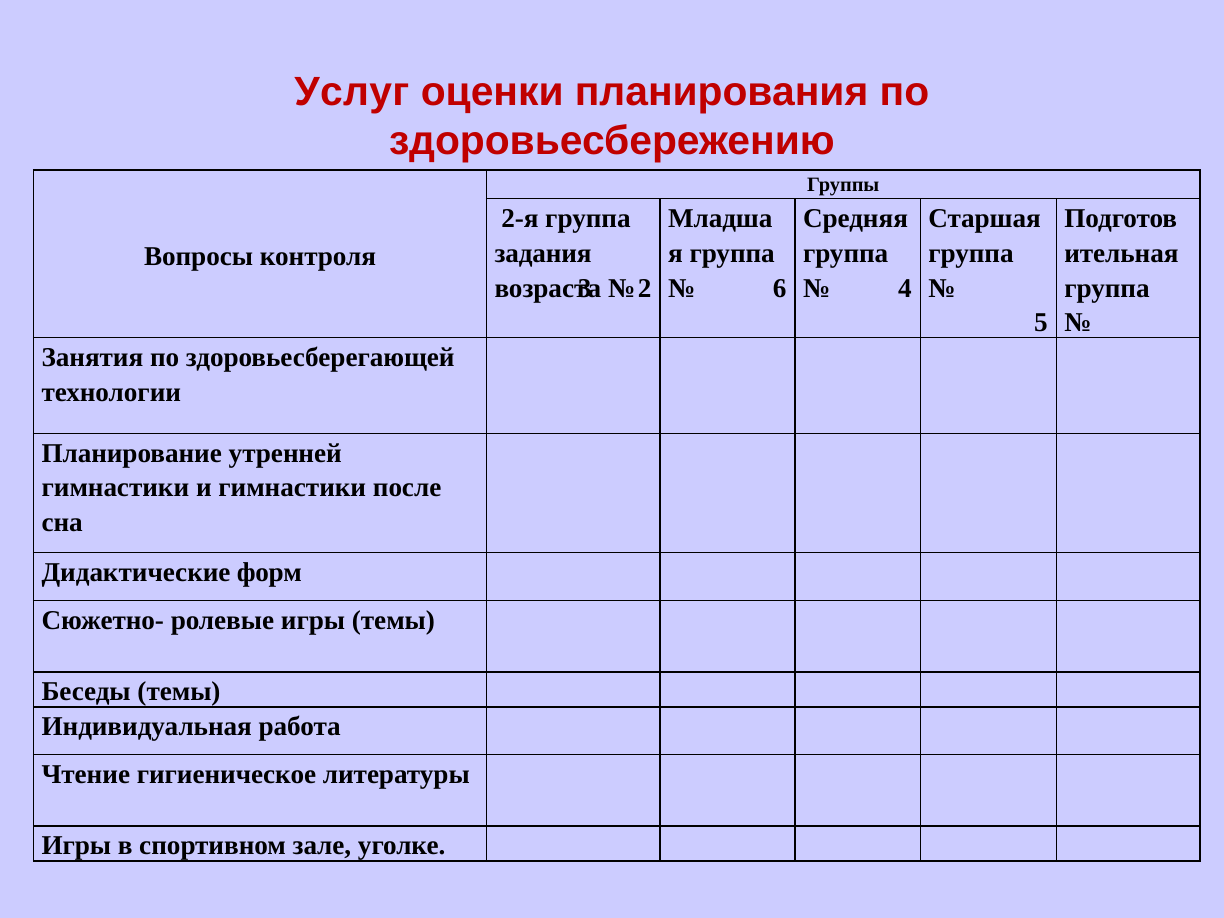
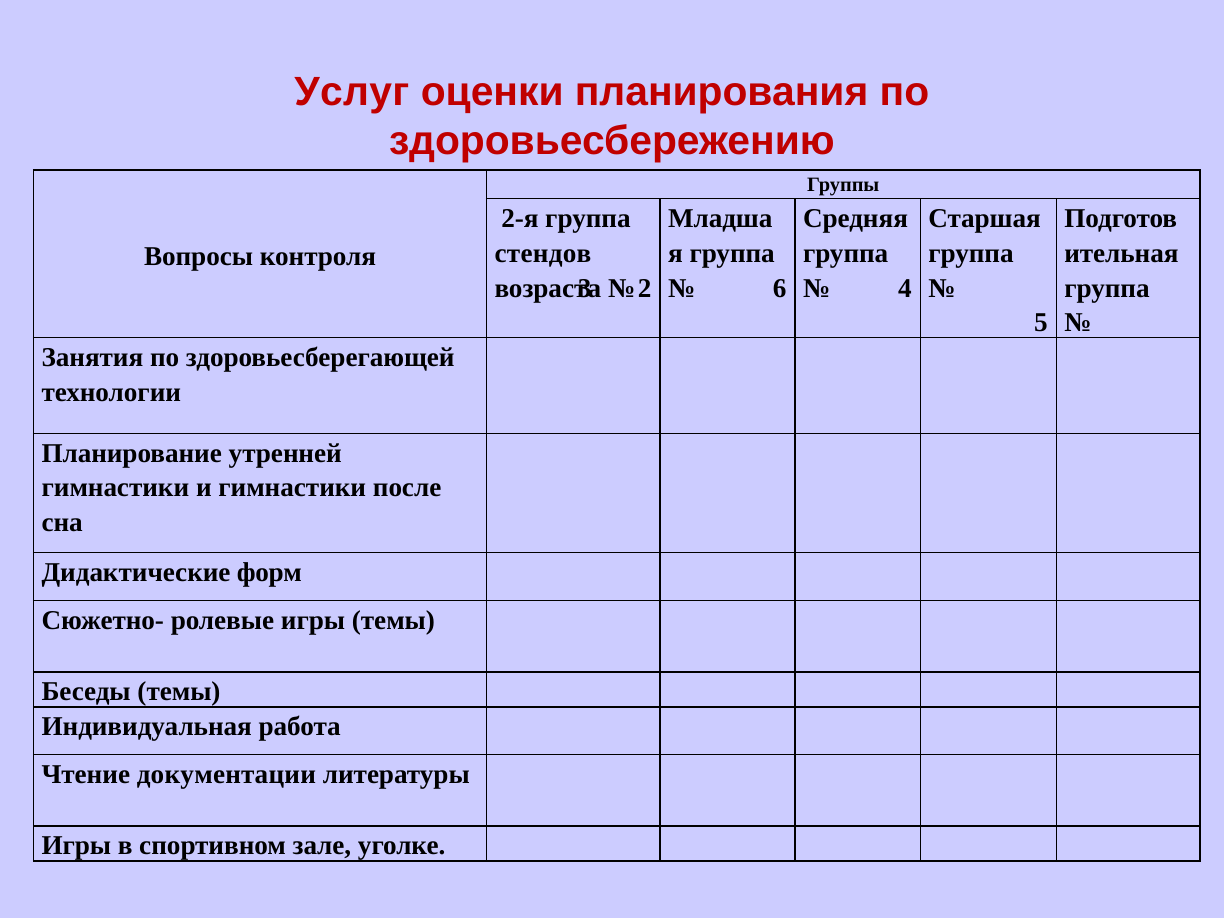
задания: задания -> стендов (543, 253)
гигиеническое: гигиеническое -> документации (226, 774)
